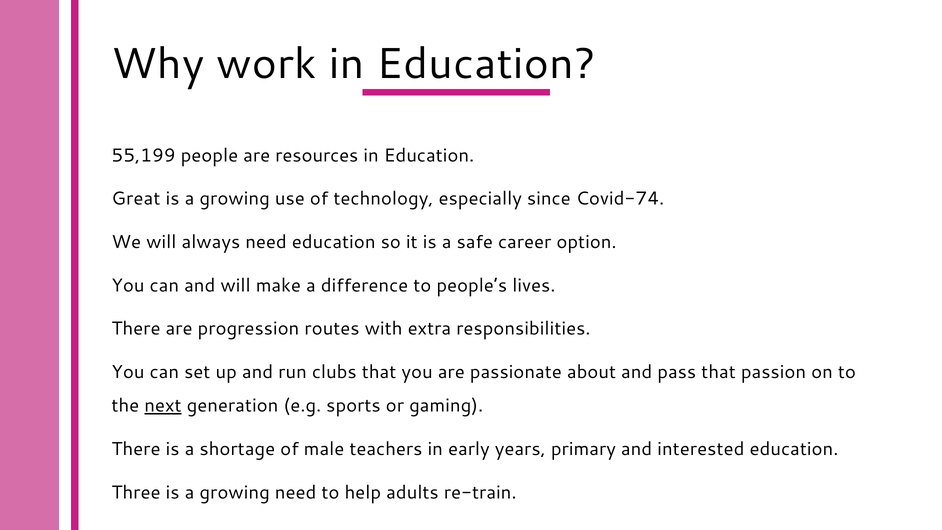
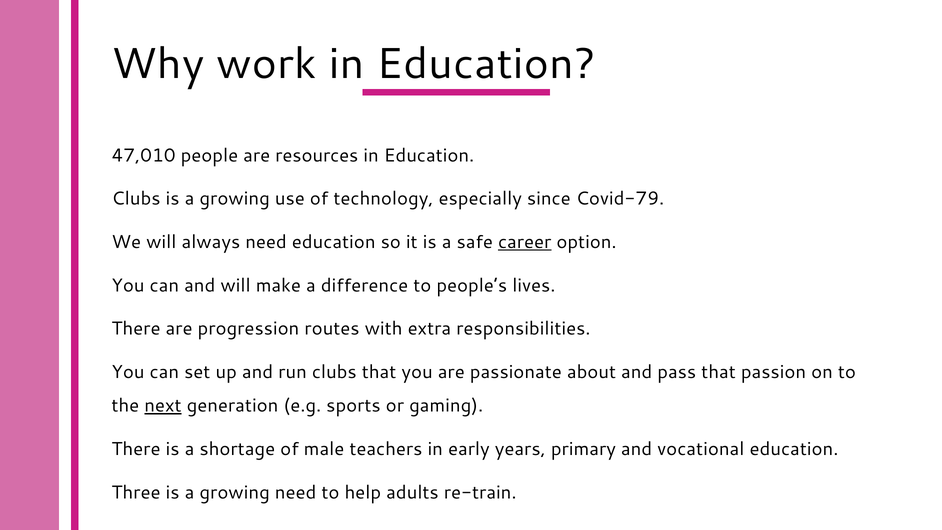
55,199: 55,199 -> 47,010 (144, 155)
Great: Great -> Clubs (136, 199)
Covid-74: Covid-74 -> Covid-79 (620, 199)
career underline: none -> present (525, 242)
interested: interested -> vocational (701, 449)
